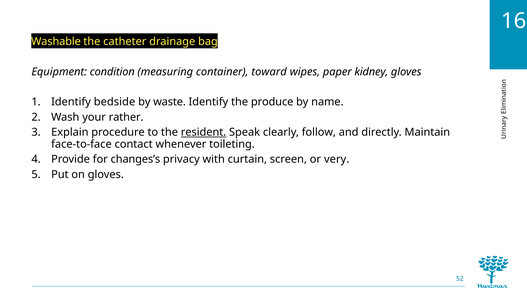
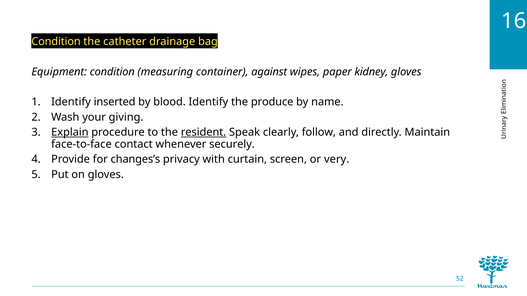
Washable: Washable -> Condition (56, 42)
toward: toward -> against (269, 72)
bedside: bedside -> inserted (115, 102)
waste: waste -> blood (169, 102)
rather: rather -> giving (126, 117)
Explain underline: none -> present (70, 133)
toileting: toileting -> securely (232, 144)
